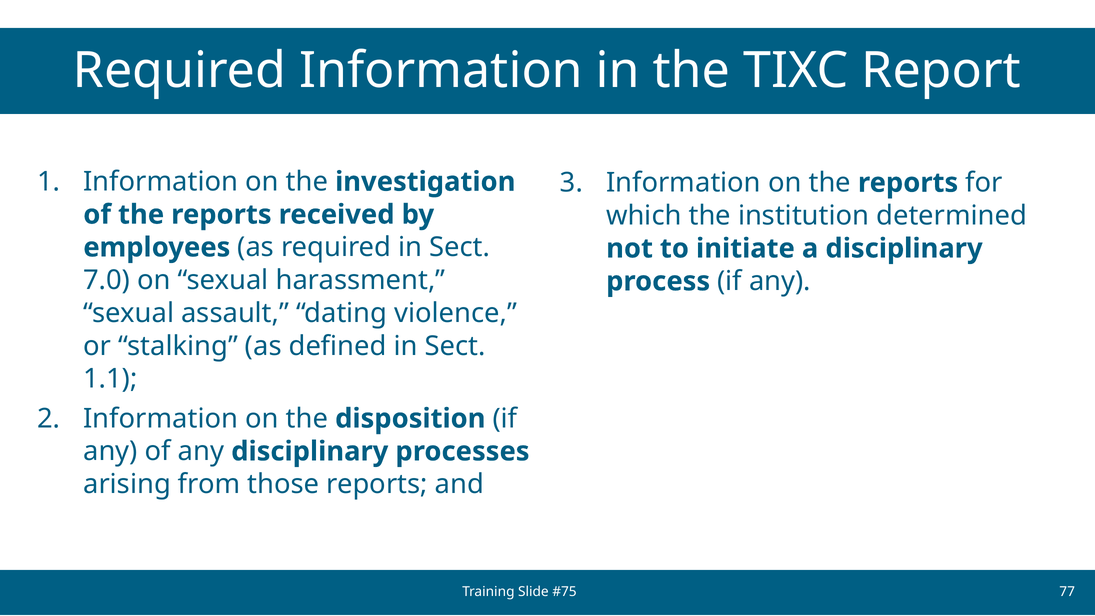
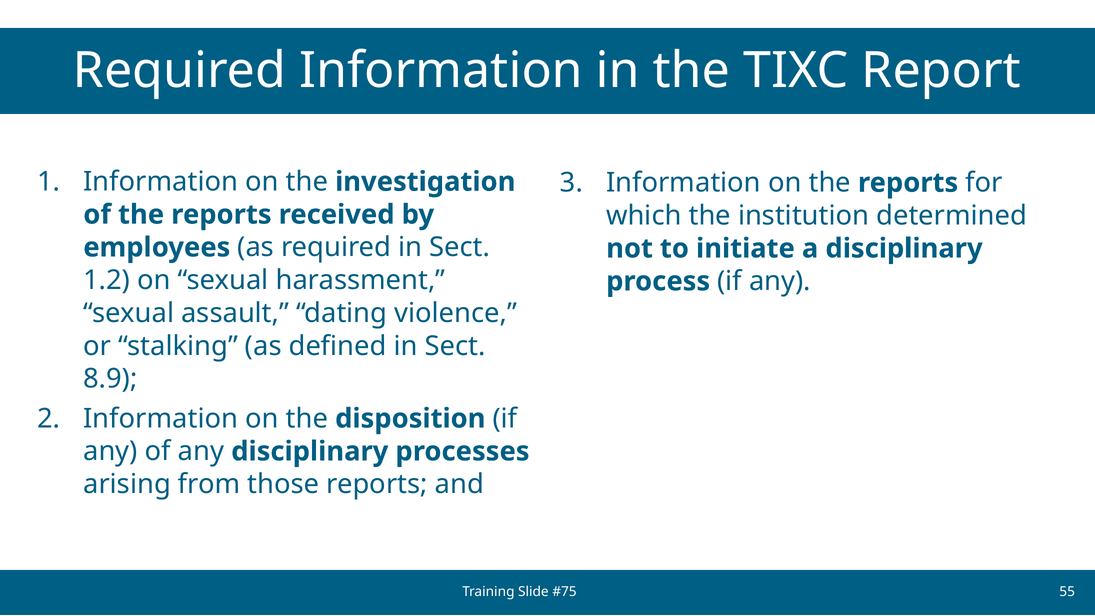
7.0: 7.0 -> 1.2 (107, 280)
1.1: 1.1 -> 8.9 (110, 379)
77: 77 -> 55 (1067, 592)
